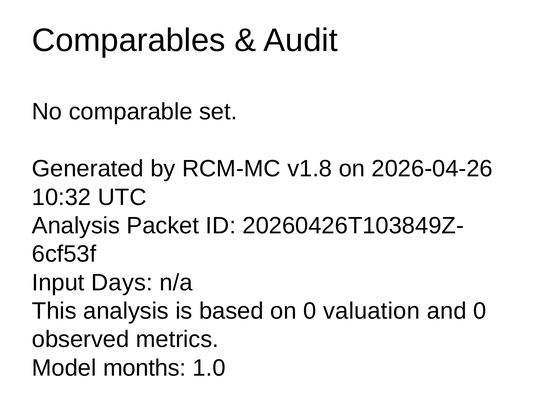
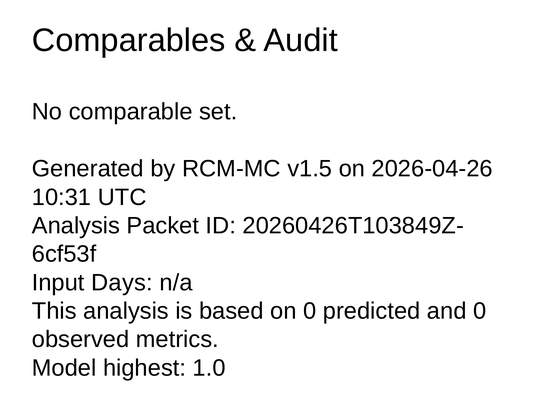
v1.8: v1.8 -> v1.5 (310, 169)
10:32: 10:32 -> 10:31 (62, 197)
valuation: valuation -> predicted (372, 311)
months: months -> highest (145, 368)
